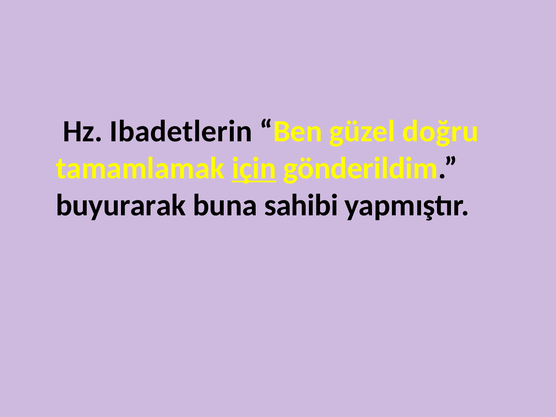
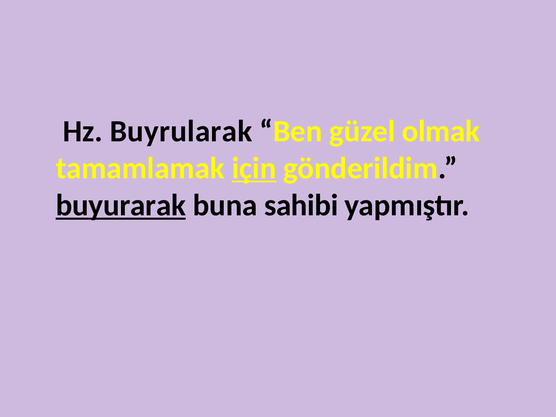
Ibadetlerin: Ibadetlerin -> Buyrularak (181, 131)
doğru: doğru -> olmak (441, 131)
buyurarak underline: none -> present (121, 205)
